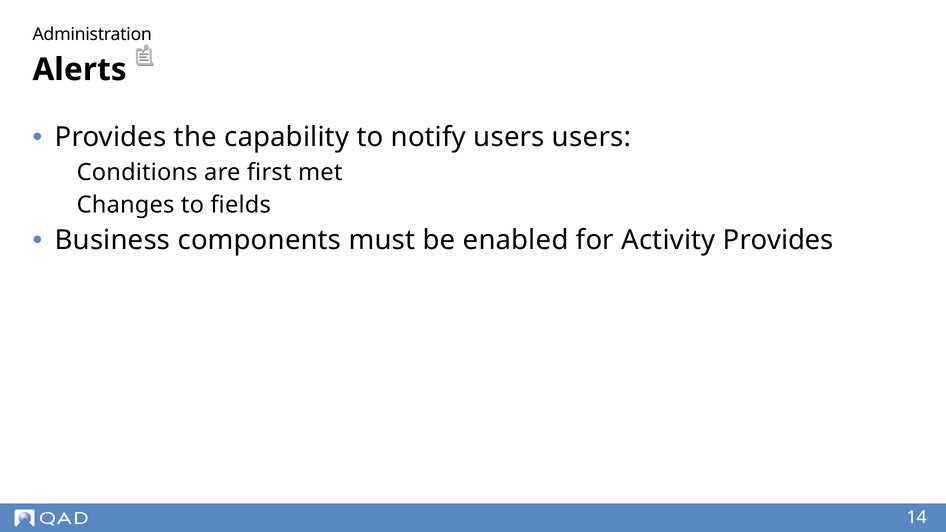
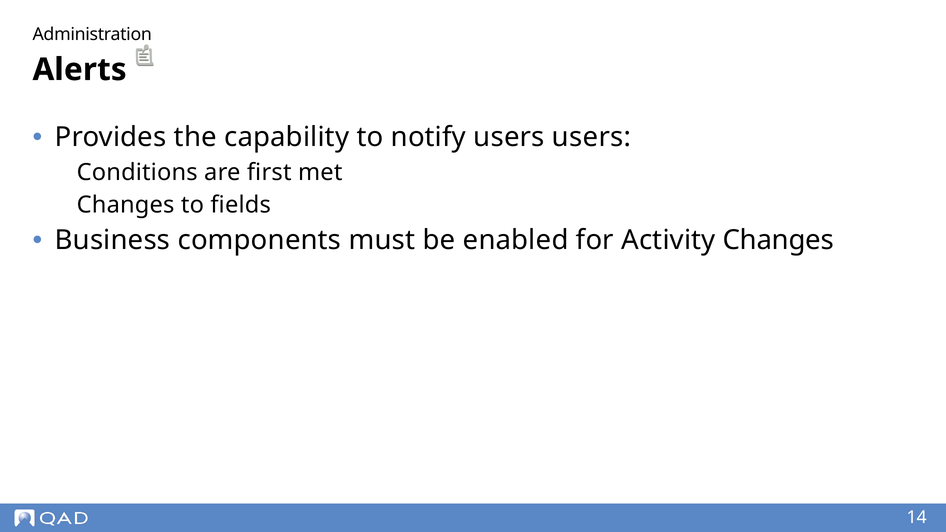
Activity Provides: Provides -> Changes (778, 240)
